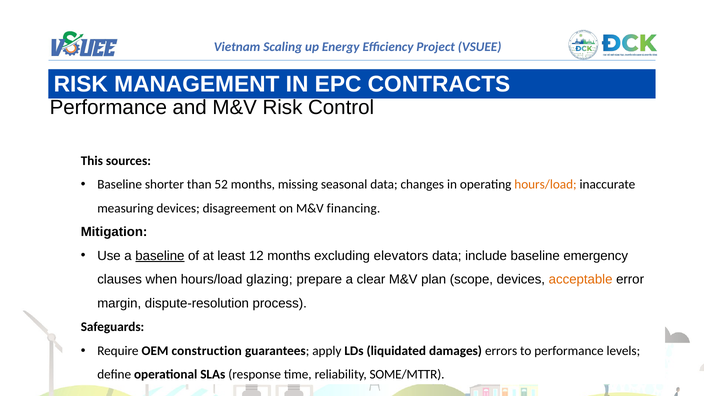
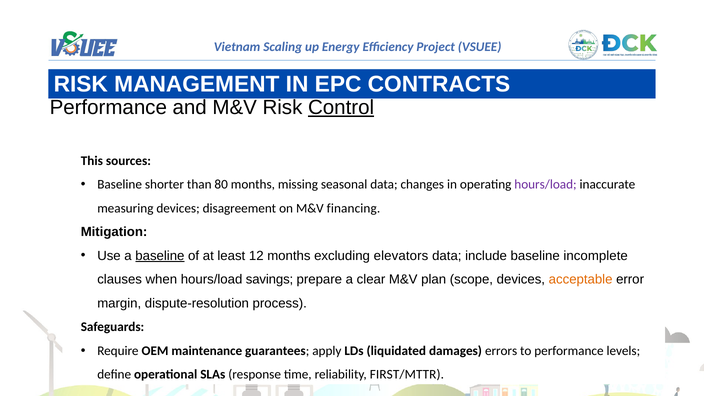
Control underline: none -> present (341, 107)
52: 52 -> 80 (221, 185)
hours/load colour: orange -> purple (545, 185)
emergency: emergency -> incomplete (596, 256)
glazing: glazing -> savings (270, 280)
construction: construction -> maintenance (207, 351)
SOME/MTTR: SOME/MTTR -> FIRST/MTTR (407, 375)
